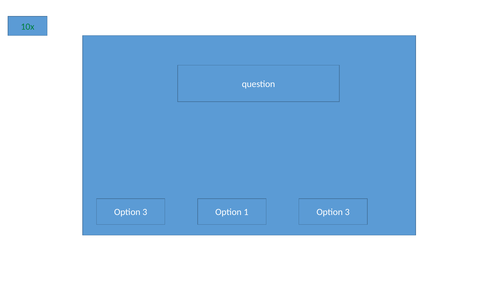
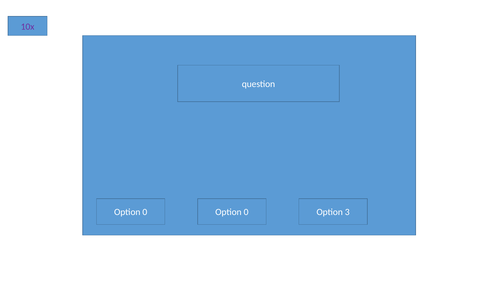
10x colour: green -> purple (28, 27)
3: 3 -> 0 (145, 212)
1: 1 -> 0 (246, 212)
